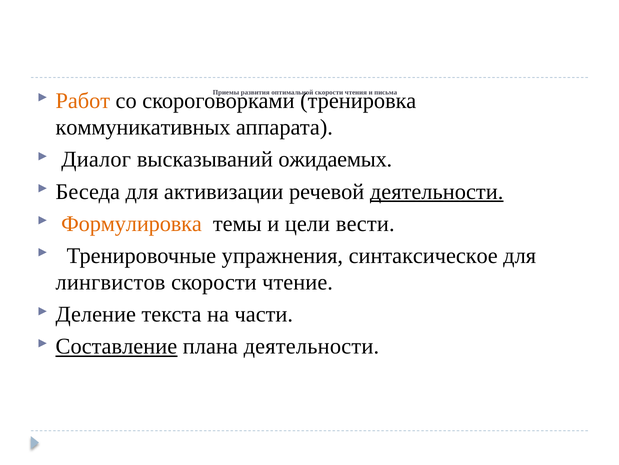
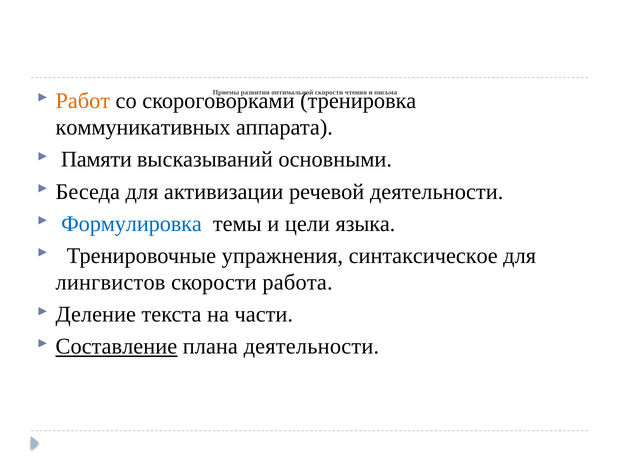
Диалог: Диалог -> Памяти (96, 159)
ожидаемых: ожидаемых -> основными (335, 159)
деятельности underline: present -> none (437, 191)
Формулировка colour: orange -> blue (132, 223)
вести: вести -> языка (365, 223)
чтение: чтение -> работа (298, 282)
